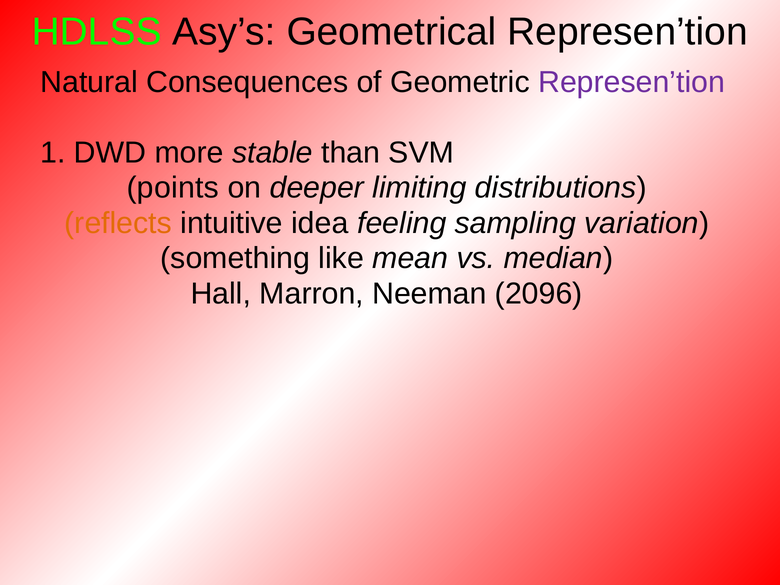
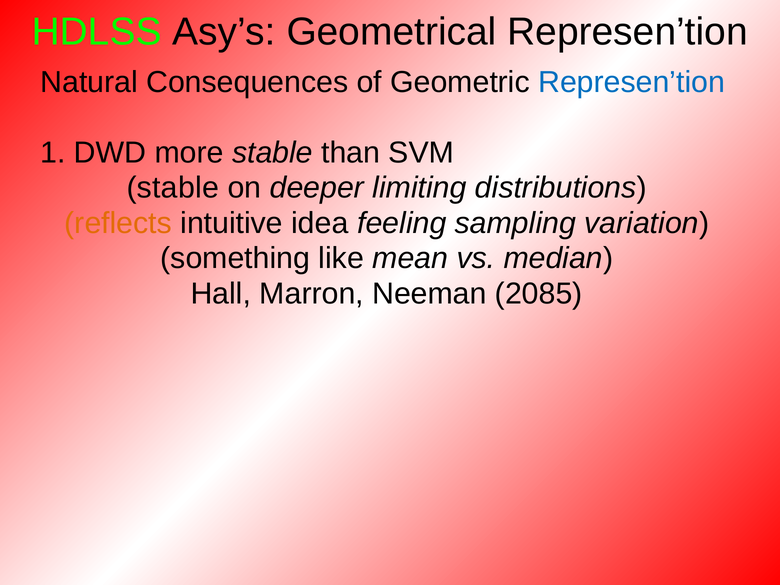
Represen’tion colour: purple -> blue (632, 82)
points: points -> stable (173, 188)
2096: 2096 -> 2085 (539, 294)
